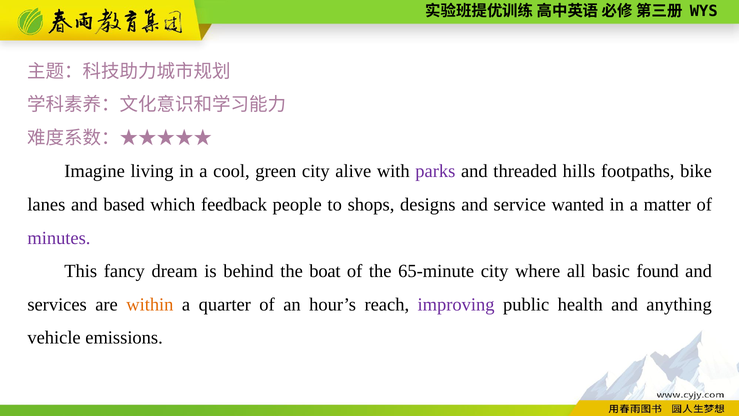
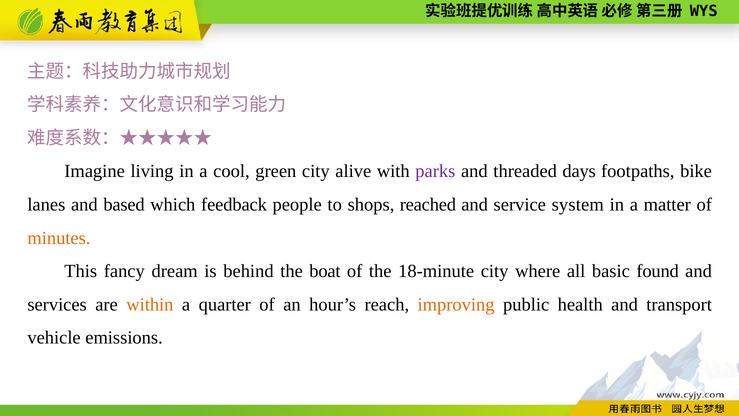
hills: hills -> days (579, 171)
designs: designs -> reached (428, 205)
wanted: wanted -> system (578, 205)
minutes colour: purple -> orange (59, 238)
65-minute: 65-minute -> 18-minute (436, 271)
improving colour: purple -> orange (456, 304)
anything: anything -> transport (679, 304)
